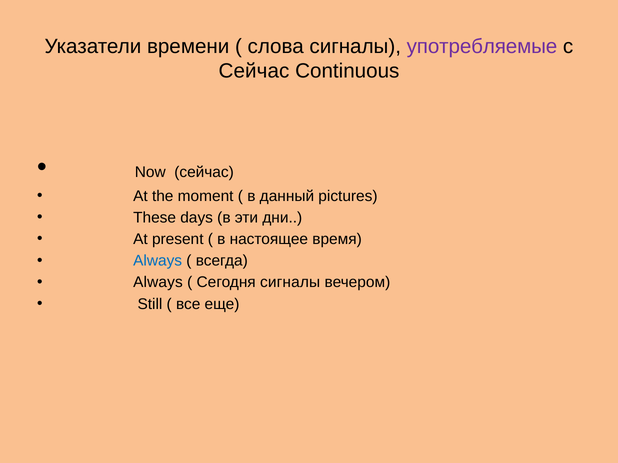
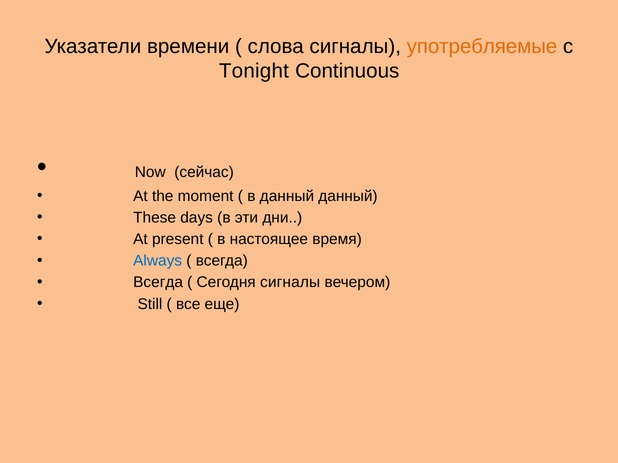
употребляемые colour: purple -> orange (482, 46)
Сейчас: Сейчас -> Tonight (254, 71)
данный pictures: pictures -> данный (348, 196)
Always: Always -> Всегда (158, 283)
